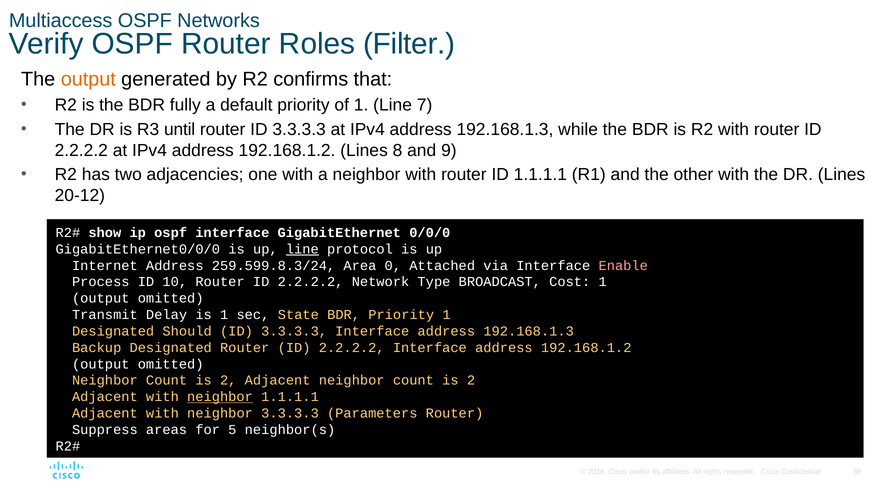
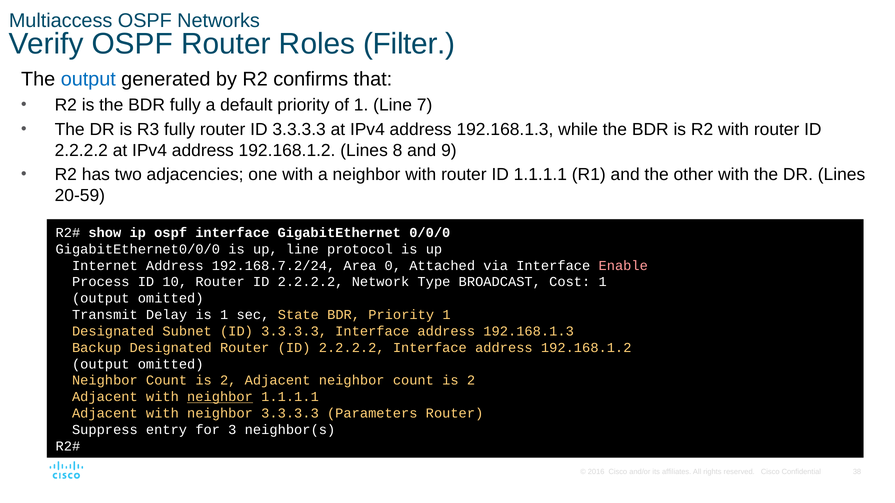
output colour: orange -> blue (88, 79)
R3 until: until -> fully (180, 130)
20-12: 20-12 -> 20-59 (80, 196)
line underline: present -> none (302, 249)
259.599.8.3/24: 259.599.8.3/24 -> 192.168.7.2/24 (274, 266)
Should: Should -> Subnet (187, 332)
areas: areas -> entry (167, 430)
5: 5 -> 3 (232, 430)
